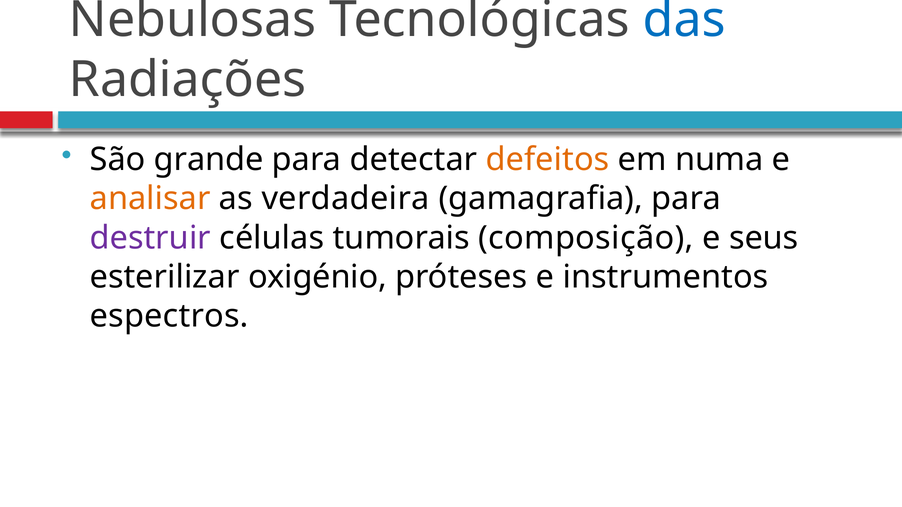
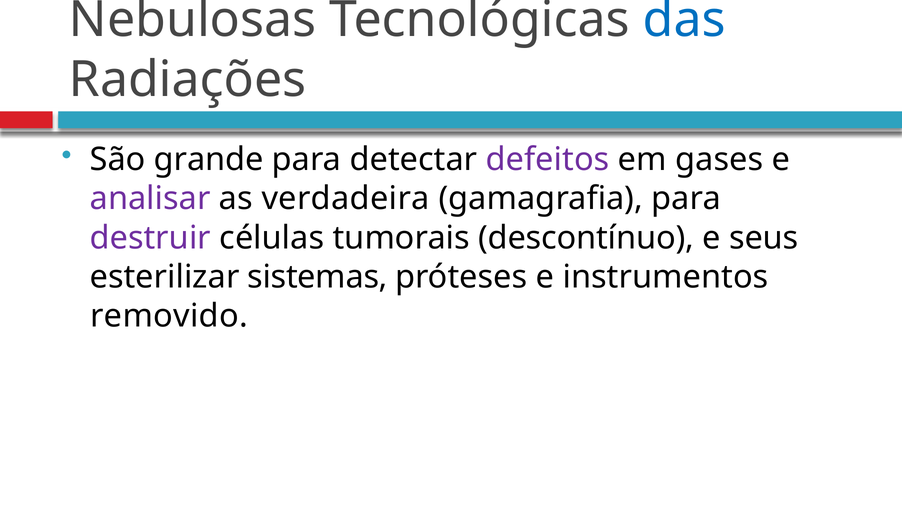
defeitos colour: orange -> purple (548, 160)
numa: numa -> gases (719, 160)
analisar colour: orange -> purple (150, 199)
composição: composição -> descontínuo (586, 238)
oxigénio: oxigénio -> sistemas (317, 277)
espectros: espectros -> removido (169, 316)
